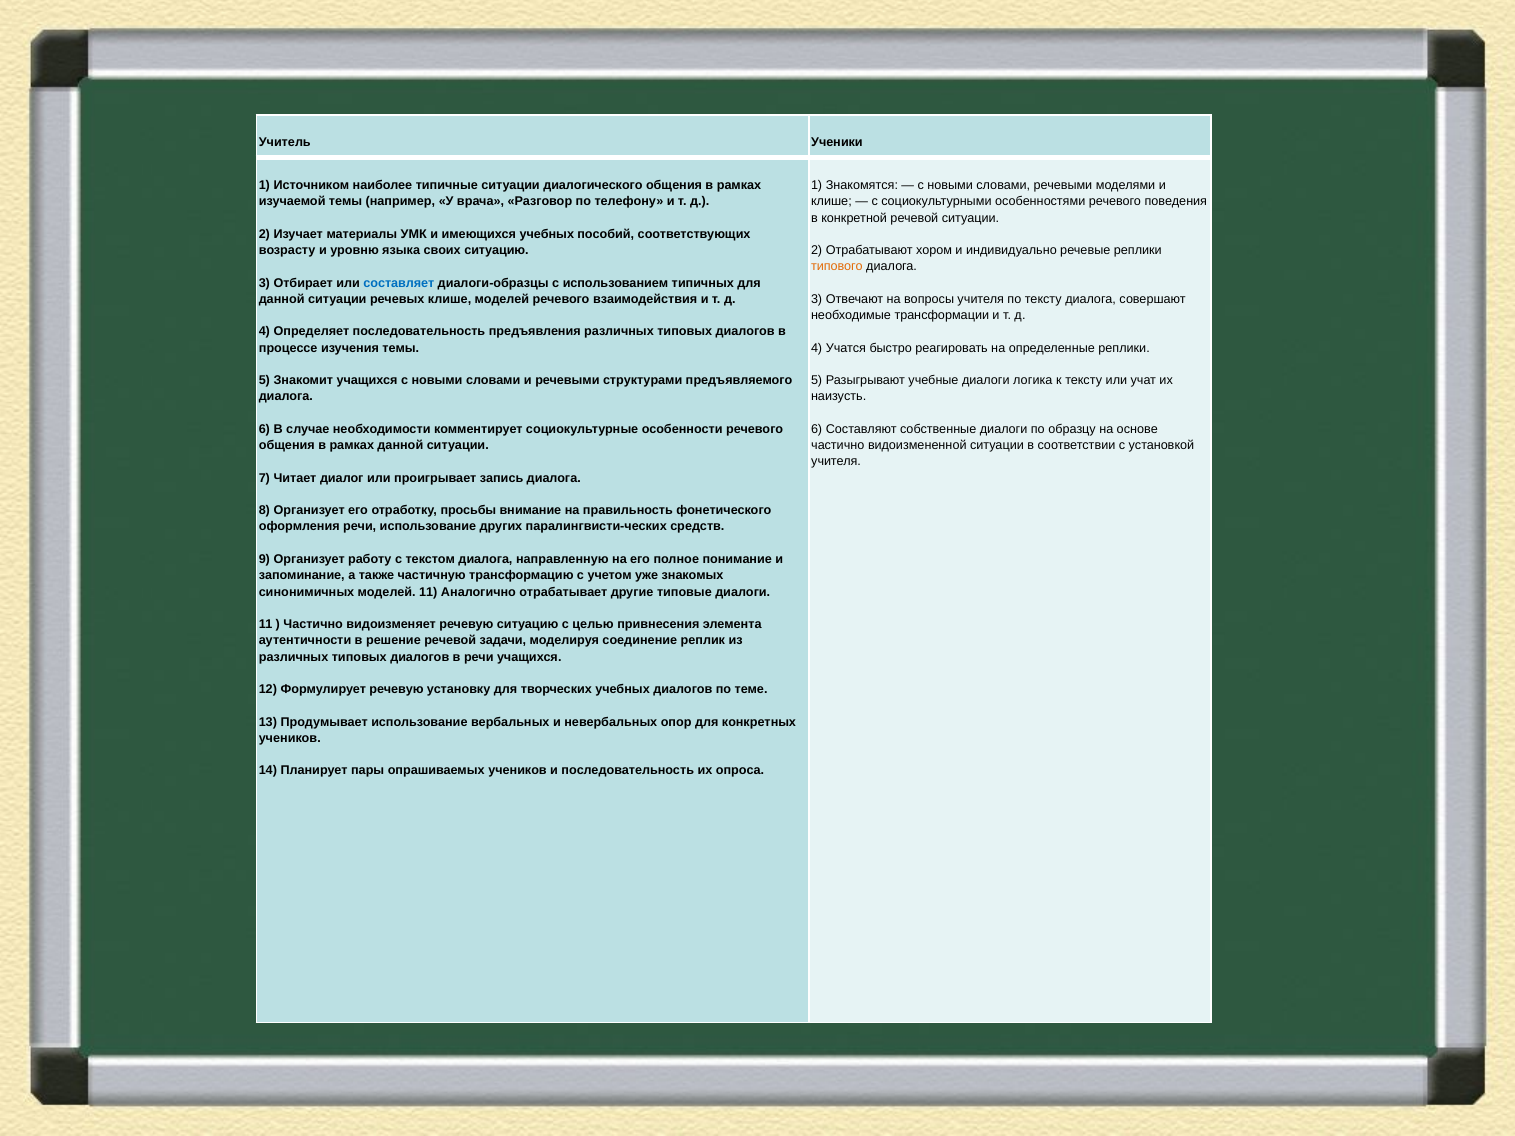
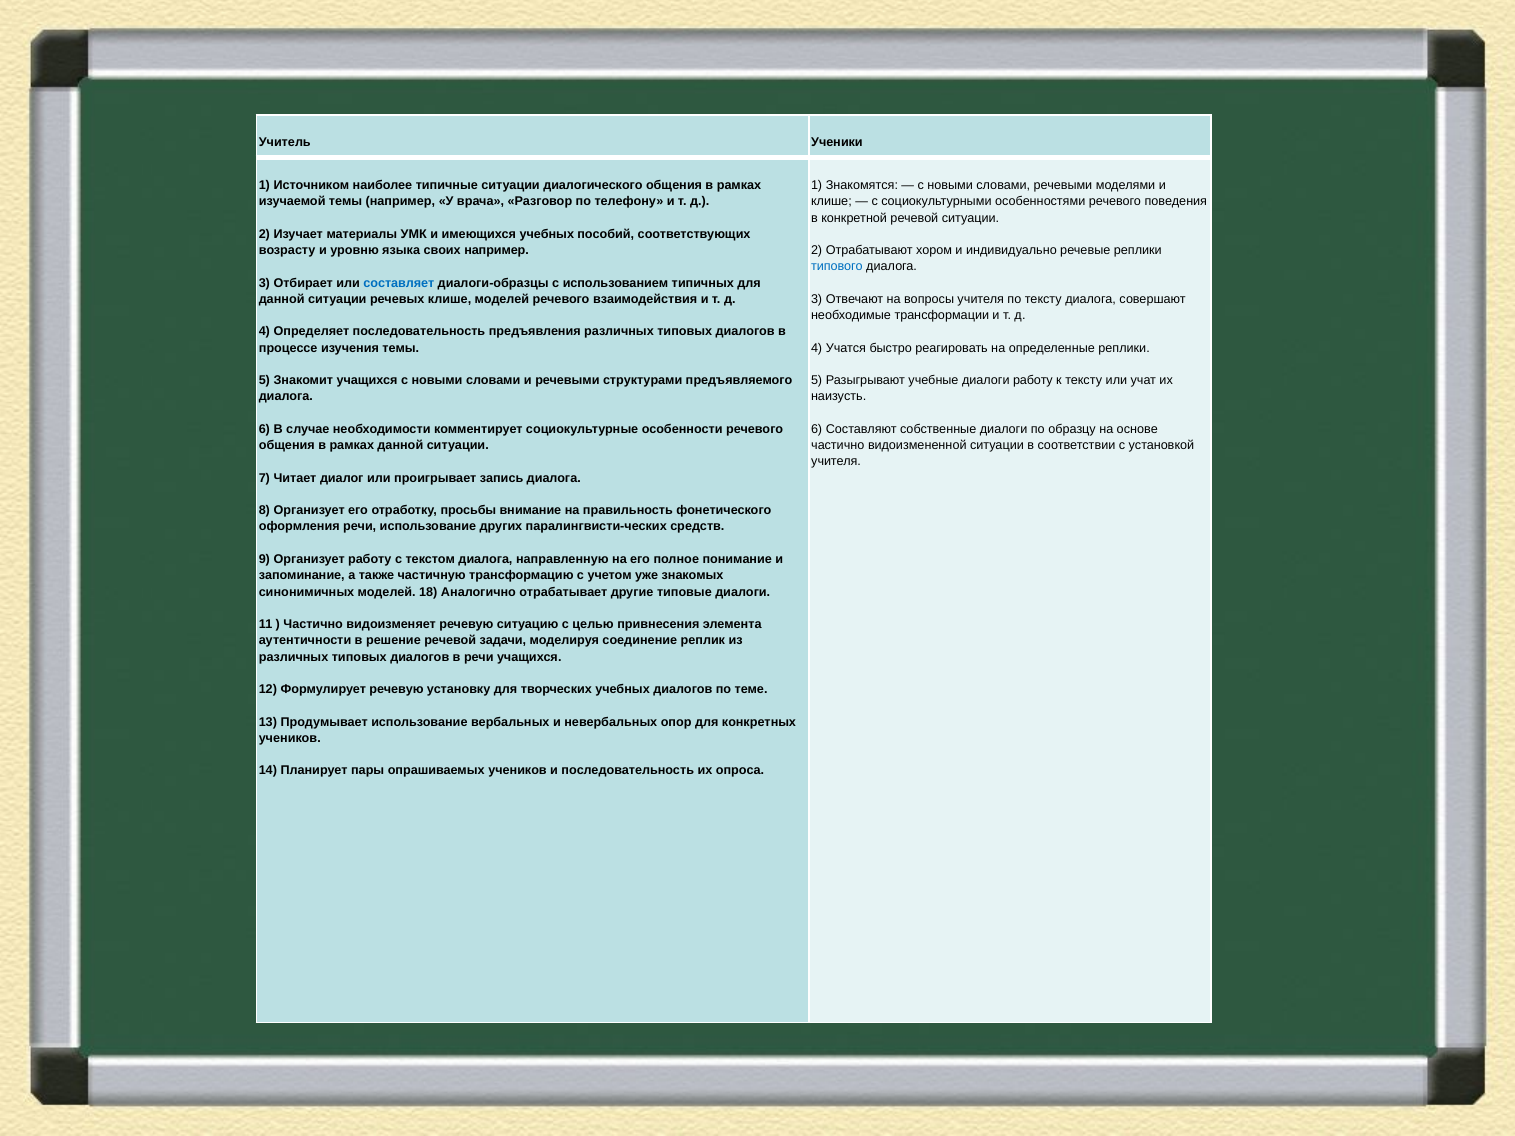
своих ситуацию: ситуацию -> например (497, 250)
типового colour: orange -> blue (837, 267)
диалоги логика: логика -> работу (1033, 381)
моделей 11: 11 -> 18 (428, 592)
